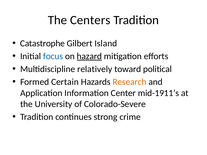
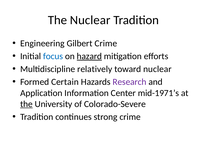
The Centers: Centers -> Nuclear (90, 20)
Catastrophe: Catastrophe -> Engineering (42, 43)
Gilbert Island: Island -> Crime (106, 43)
toward political: political -> nuclear (157, 69)
Research colour: orange -> purple (130, 82)
mid-1911’s: mid-1911’s -> mid-1971’s (158, 93)
the underline: none -> present (26, 104)
